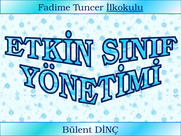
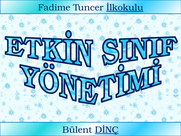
DİNÇ underline: none -> present (107, 130)
